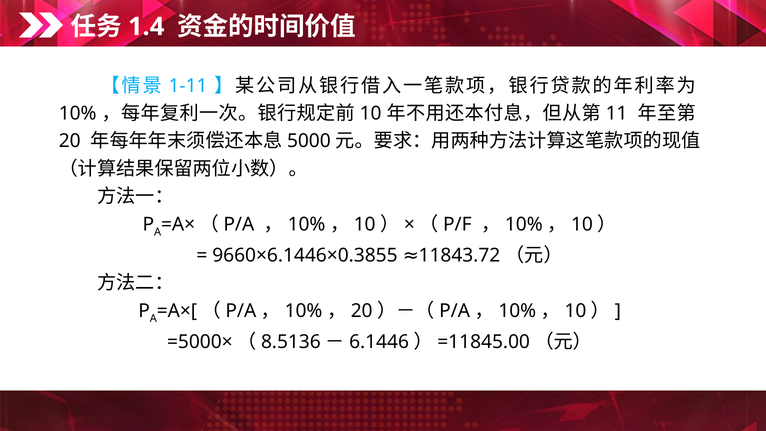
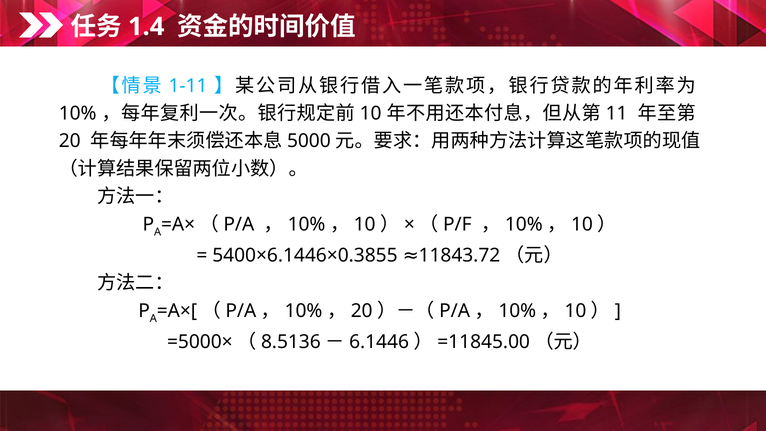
9660×6.1446×0.3855: 9660×6.1446×0.3855 -> 5400×6.1446×0.3855 (305, 255)
